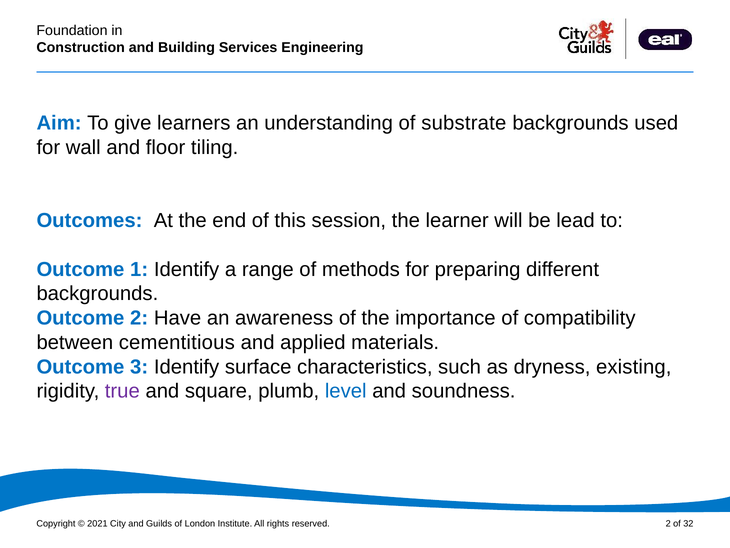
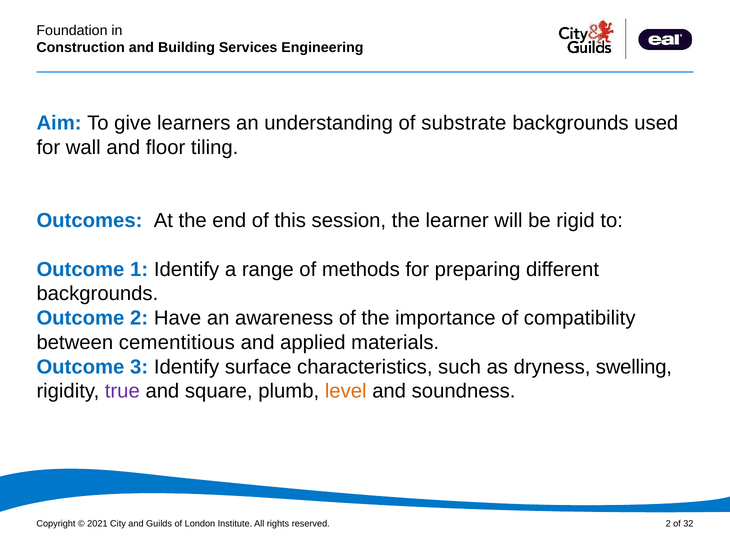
lead: lead -> rigid (576, 220)
existing: existing -> swelling (634, 367)
level colour: blue -> orange (346, 391)
